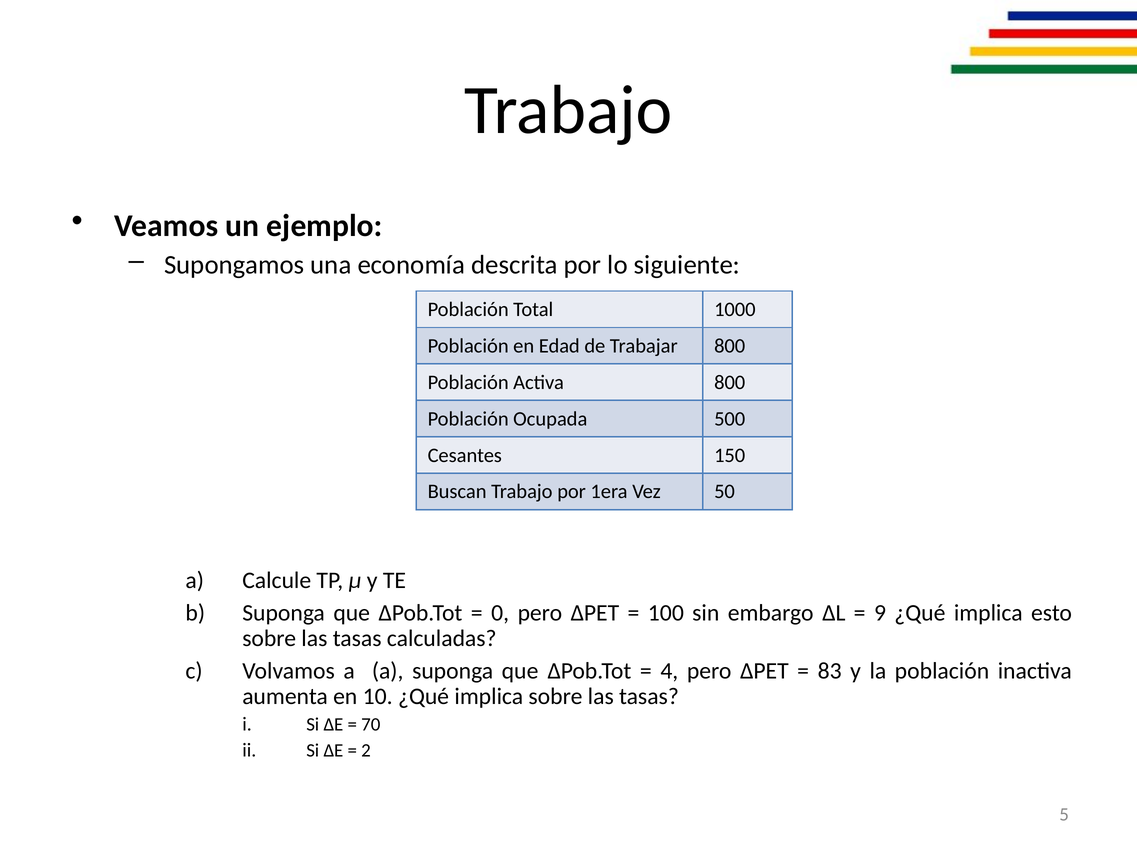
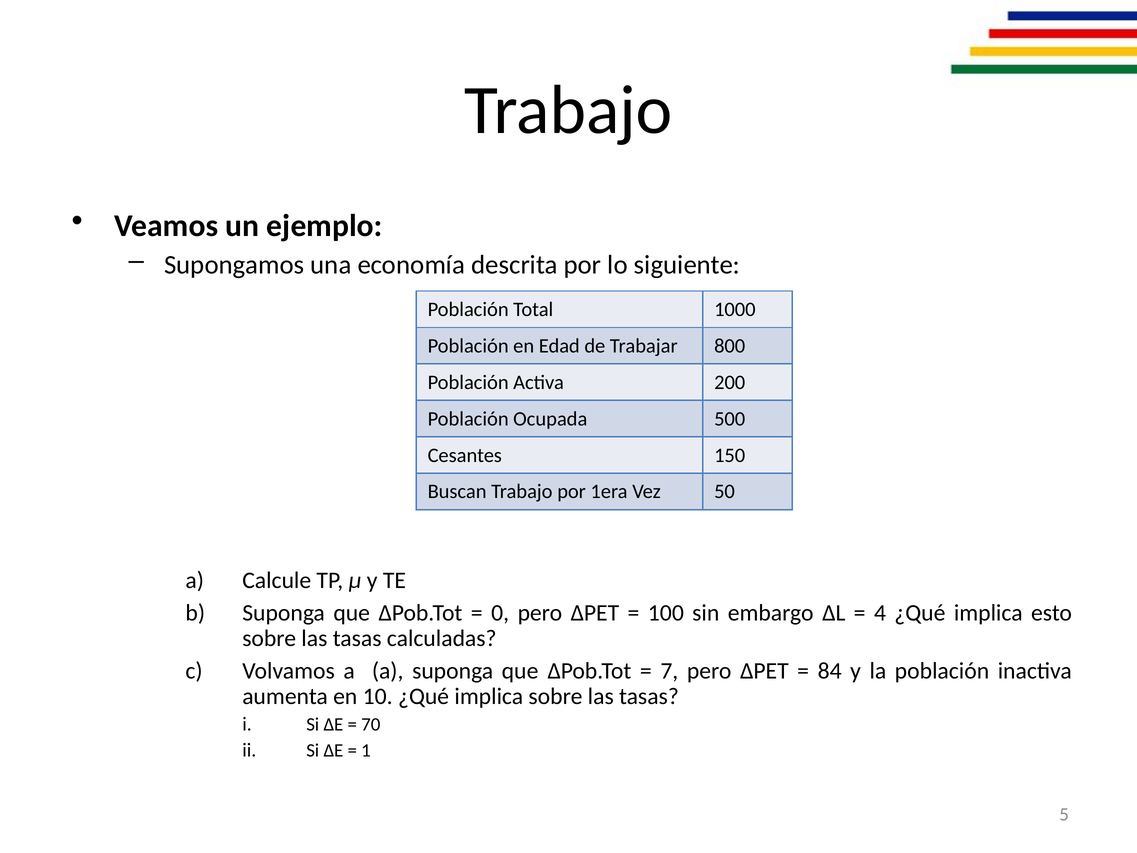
Activa 800: 800 -> 200 (730, 382)
9: 9 -> 4 (880, 613)
4: 4 -> 7 (669, 671)
83: 83 -> 84 (830, 671)
2: 2 -> 1 (366, 750)
